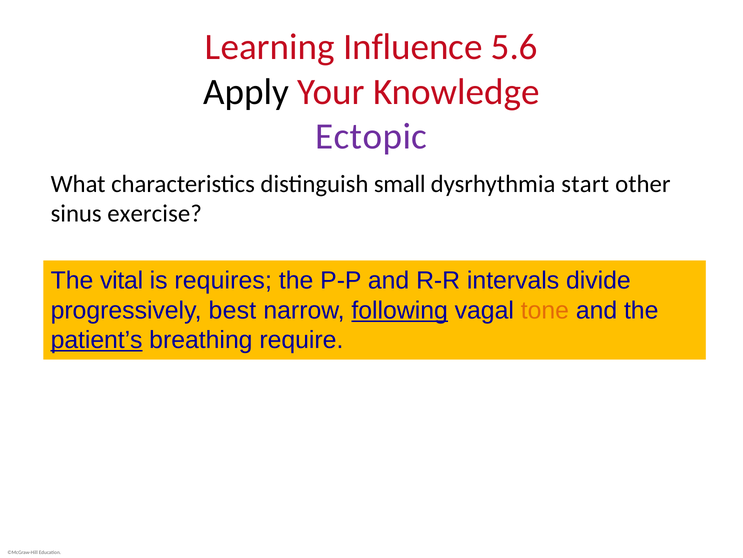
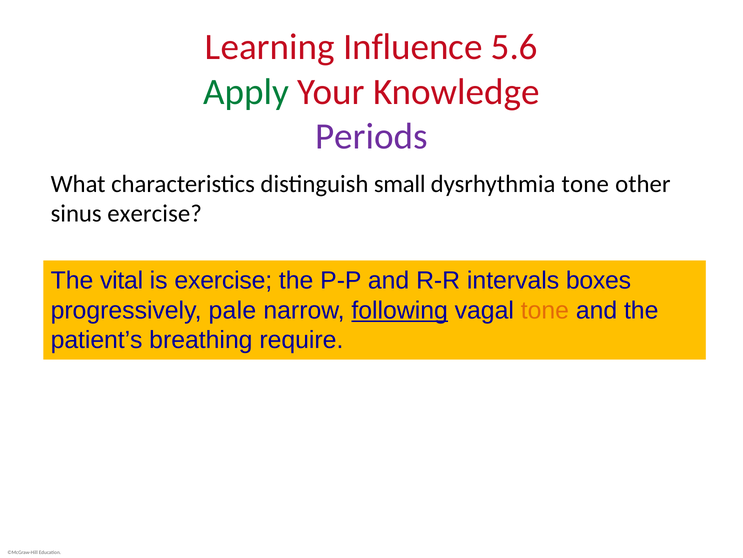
Apply colour: black -> green (246, 92)
Ectopic: Ectopic -> Periods (371, 136)
dysrhythmia start: start -> tone (585, 184)
is requires: requires -> exercise (223, 280)
divide: divide -> boxes (598, 280)
best: best -> pale (232, 310)
patient’s underline: present -> none (97, 340)
